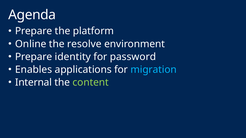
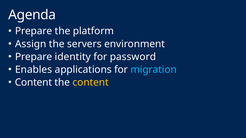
Online: Online -> Assign (31, 44)
resolve: resolve -> servers (84, 44)
Internal: Internal -> Content (34, 83)
content colour: light green -> yellow (91, 83)
